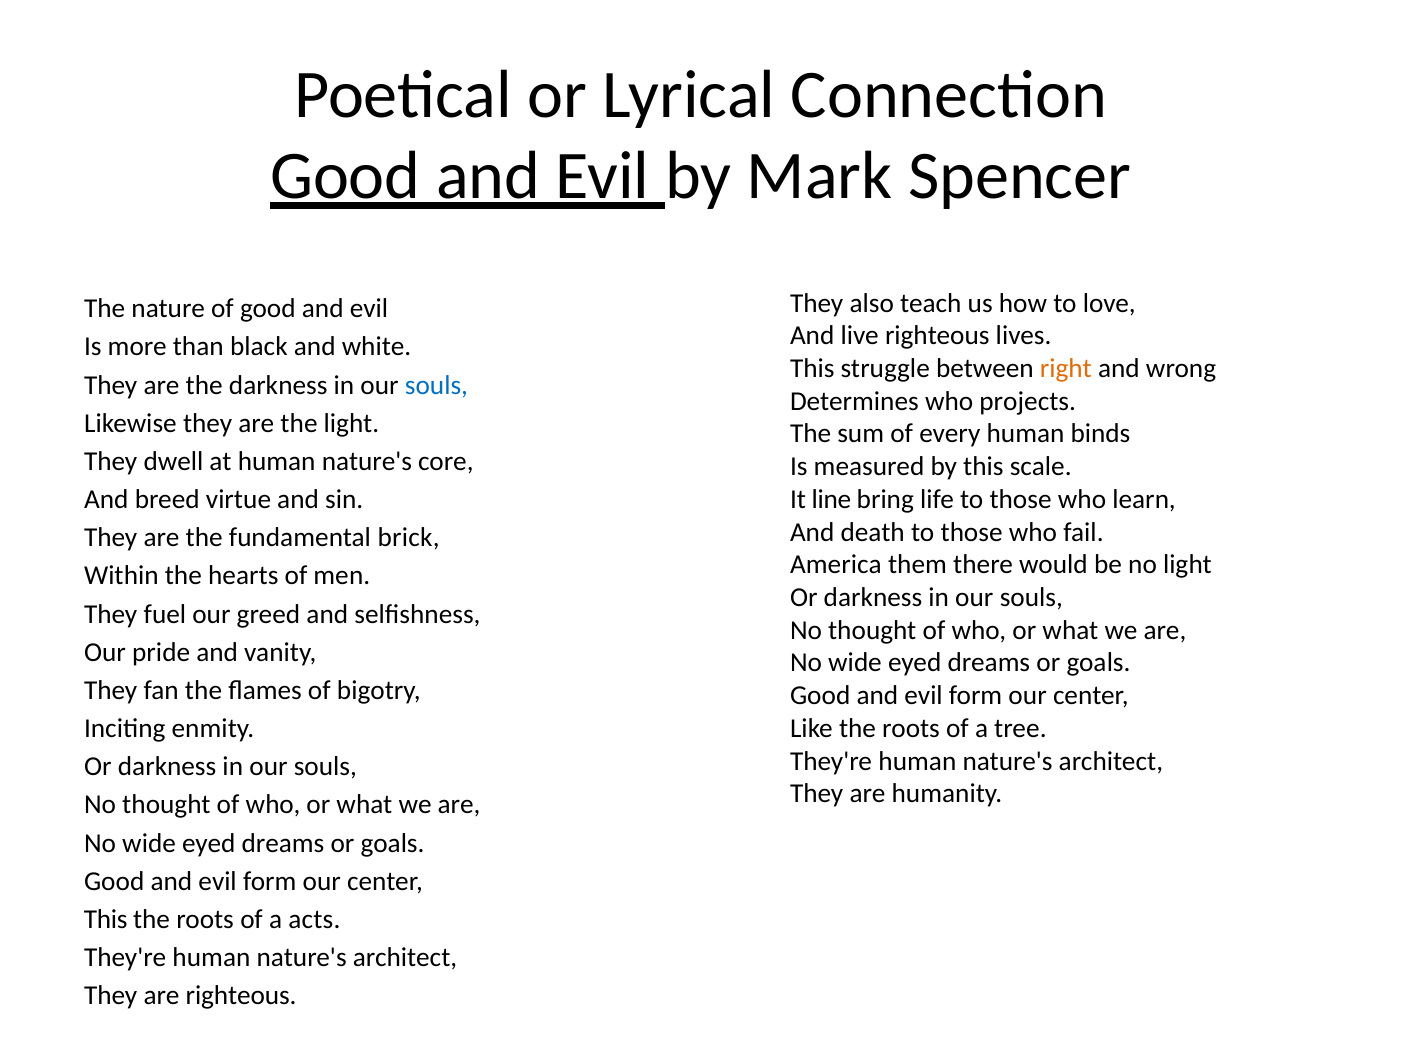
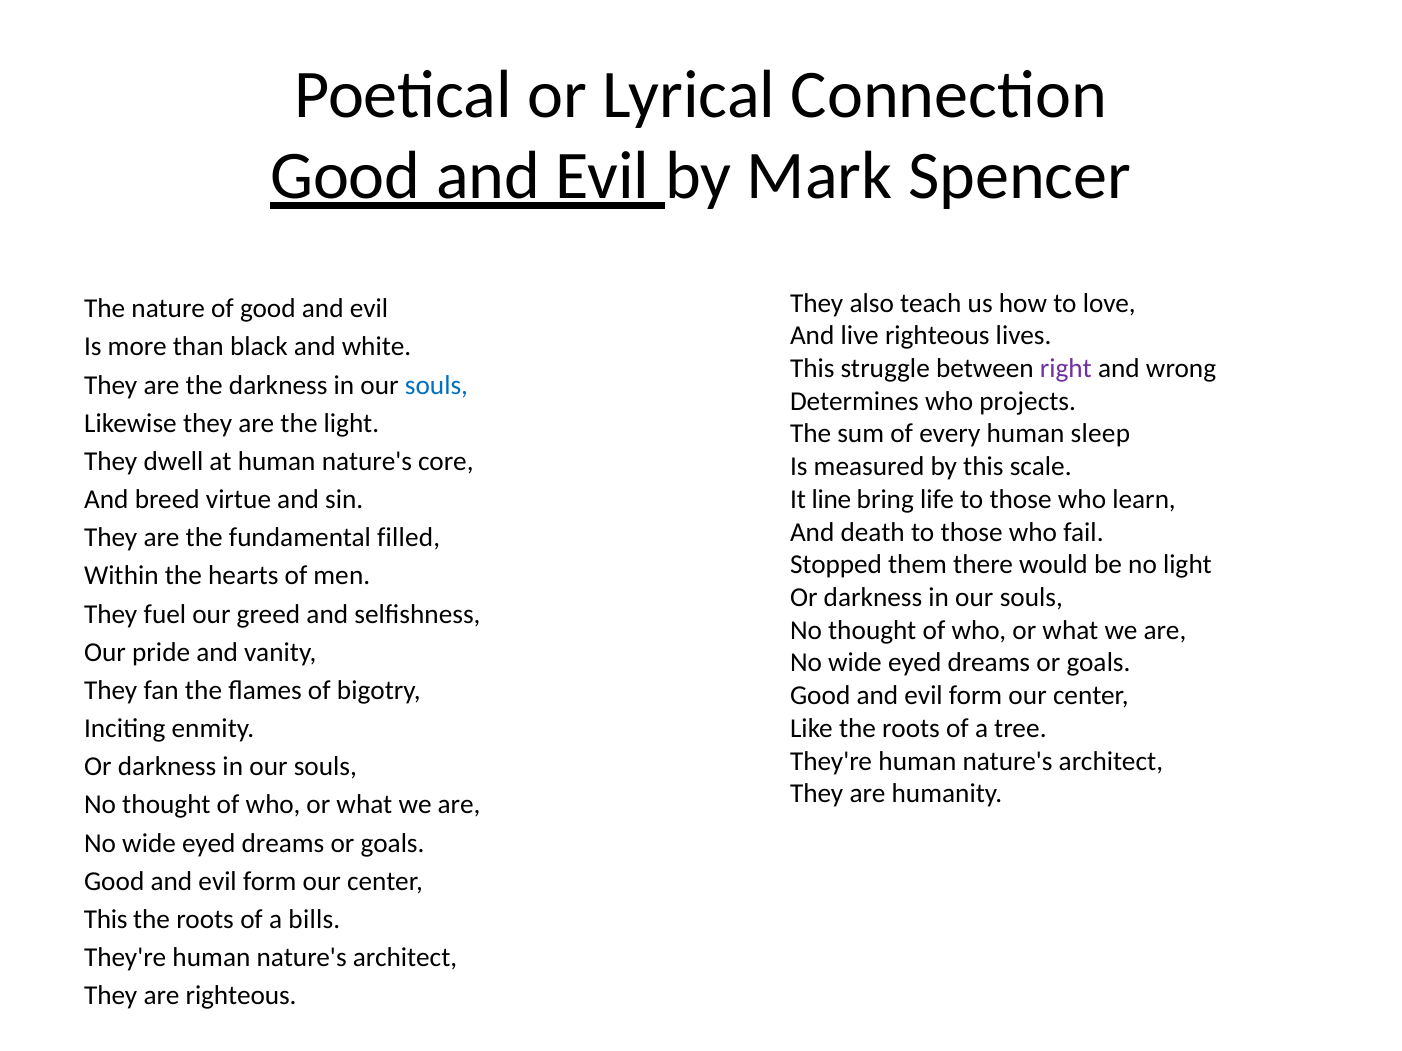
right colour: orange -> purple (1066, 369)
binds: binds -> sleep (1100, 434)
brick: brick -> filled (409, 538)
America: America -> Stopped (836, 565)
acts: acts -> bills (314, 920)
